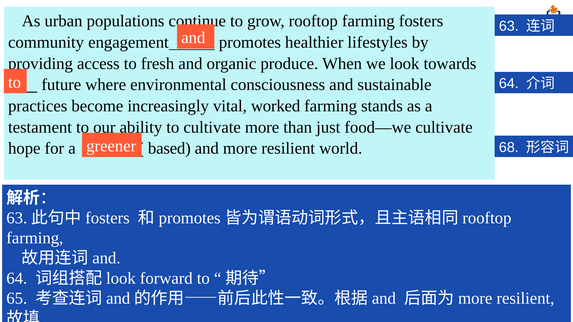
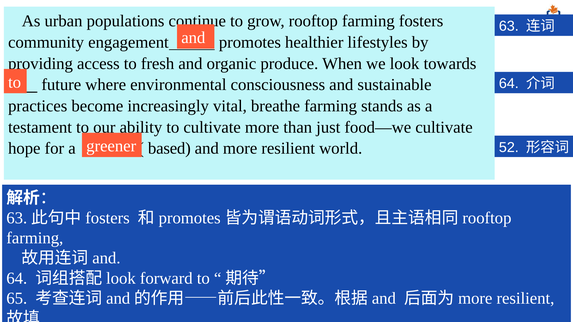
worked: worked -> breathe (275, 106)
68: 68 -> 52 (509, 147)
